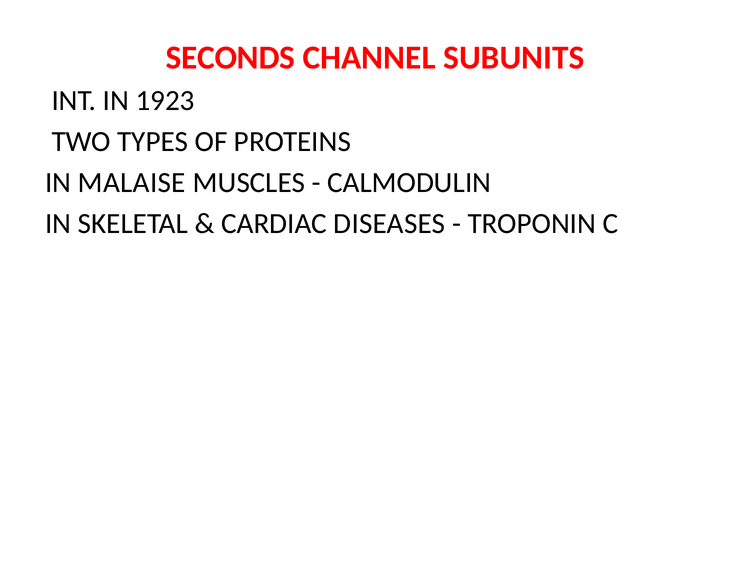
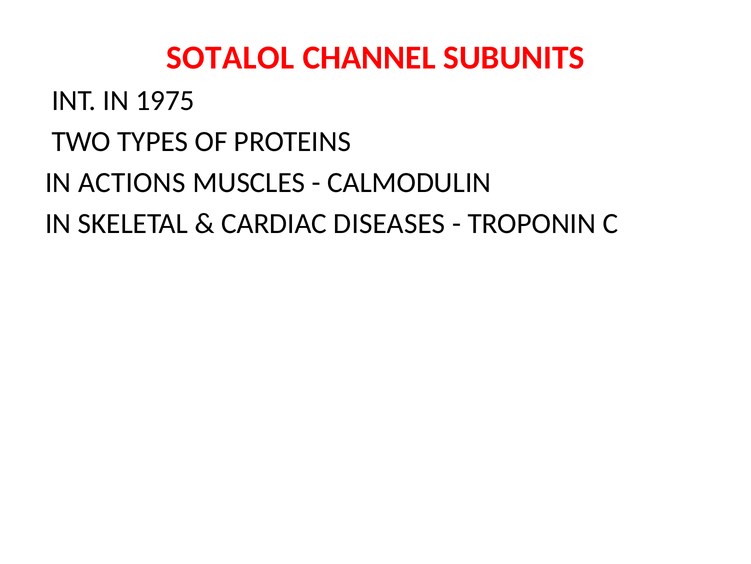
SECONDS: SECONDS -> SOTALOL (230, 57)
1923: 1923 -> 1975 (165, 101)
MALAISE: MALAISE -> ACTIONS (132, 182)
